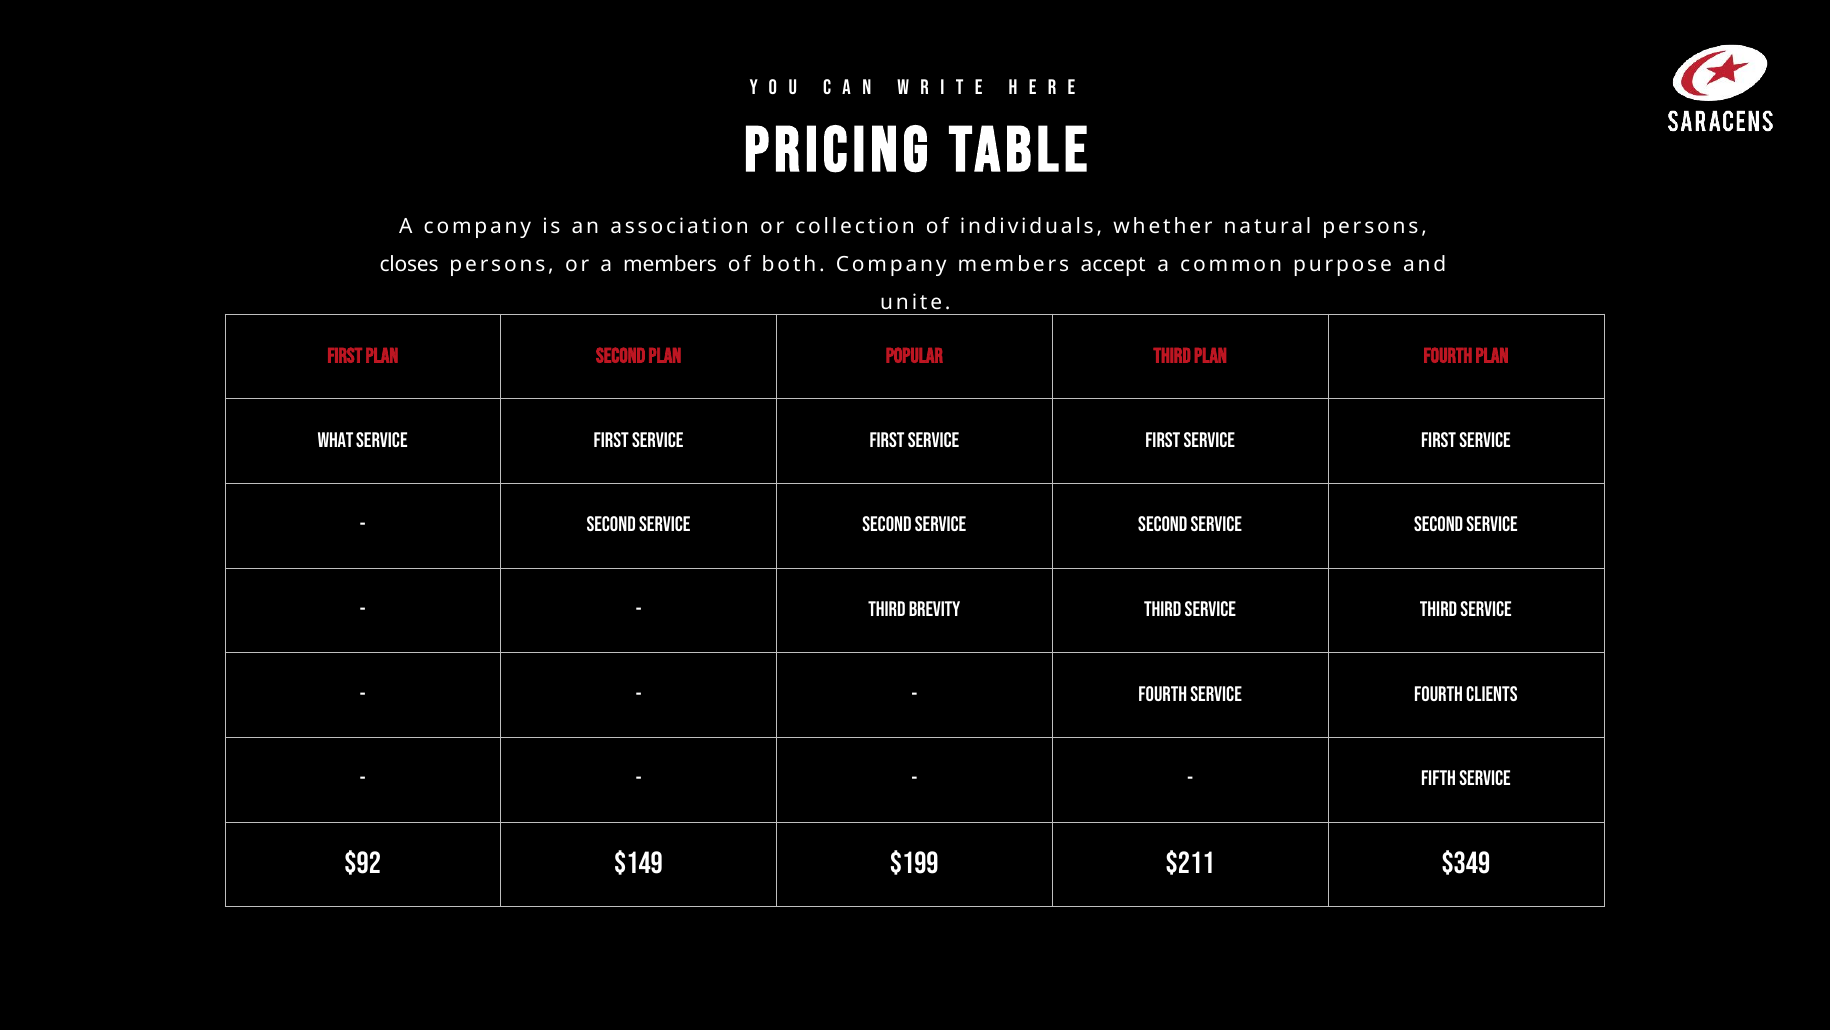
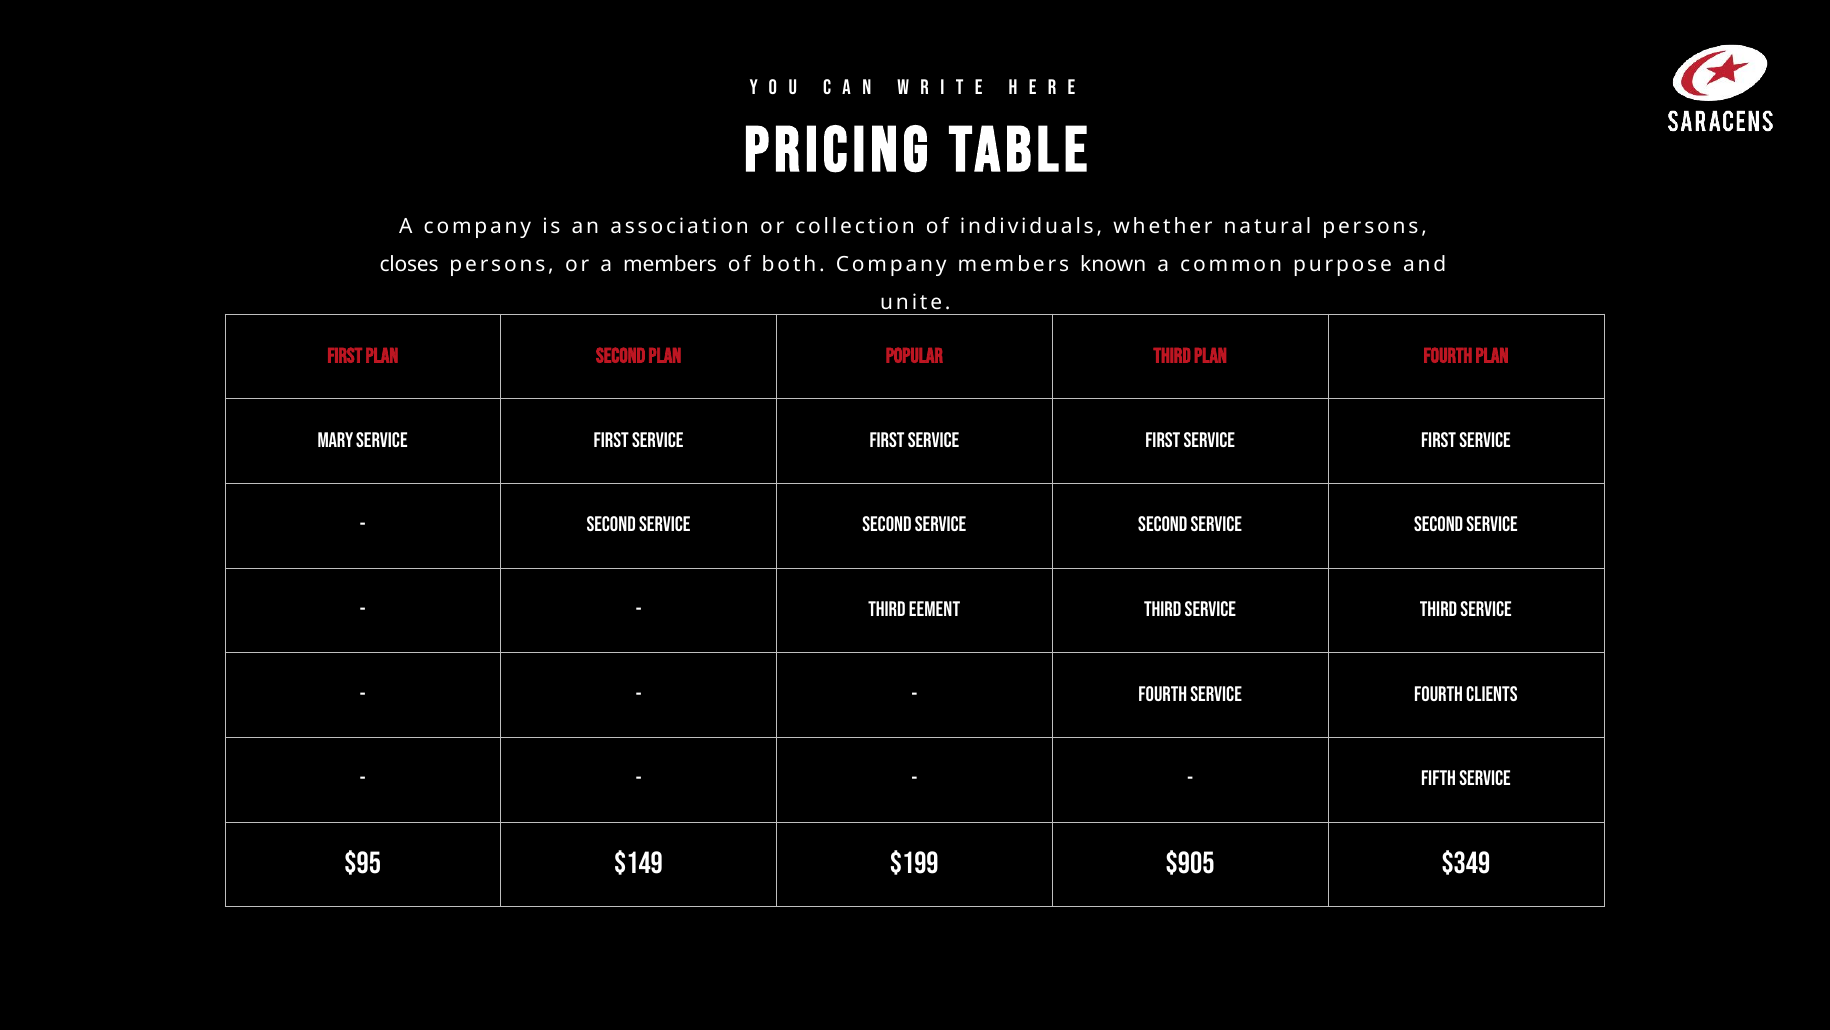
accept: accept -> known (1113, 264)
WHAT: WHAT -> MARY (336, 440)
BREVITY: BREVITY -> EEMENT (935, 609)
$92: $92 -> $95 (363, 863)
$211: $211 -> $905 (1190, 863)
